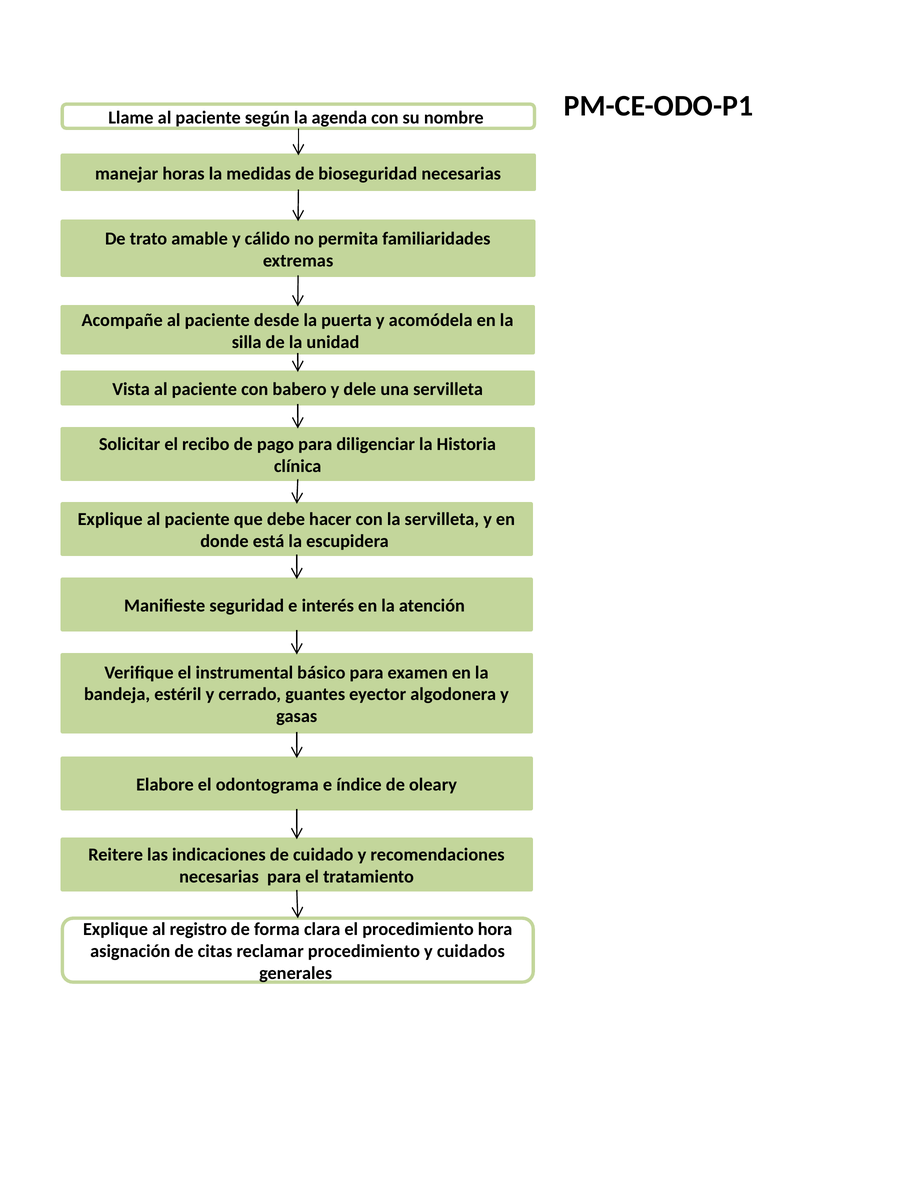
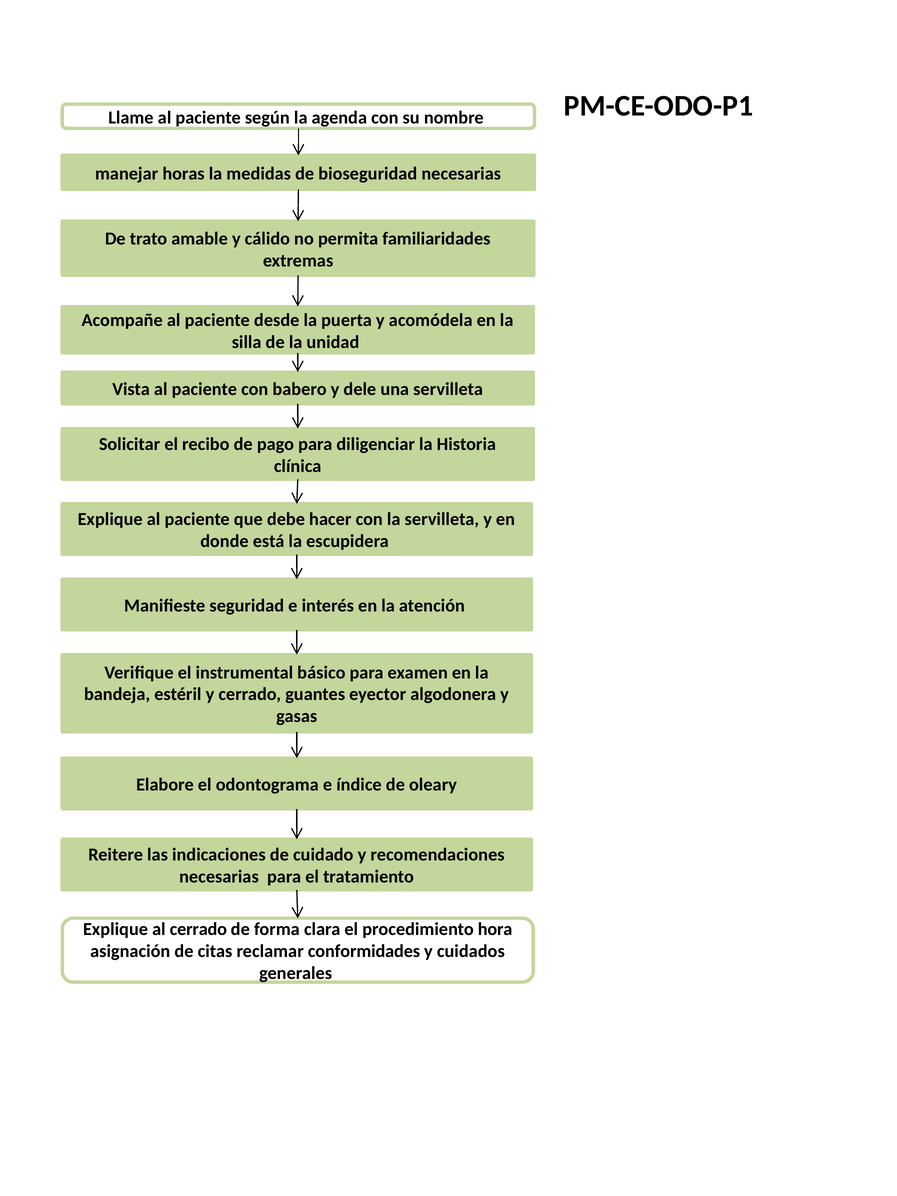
al registro: registro -> cerrado (198, 929)
reclamar procedimiento: procedimiento -> conformidades (364, 951)
